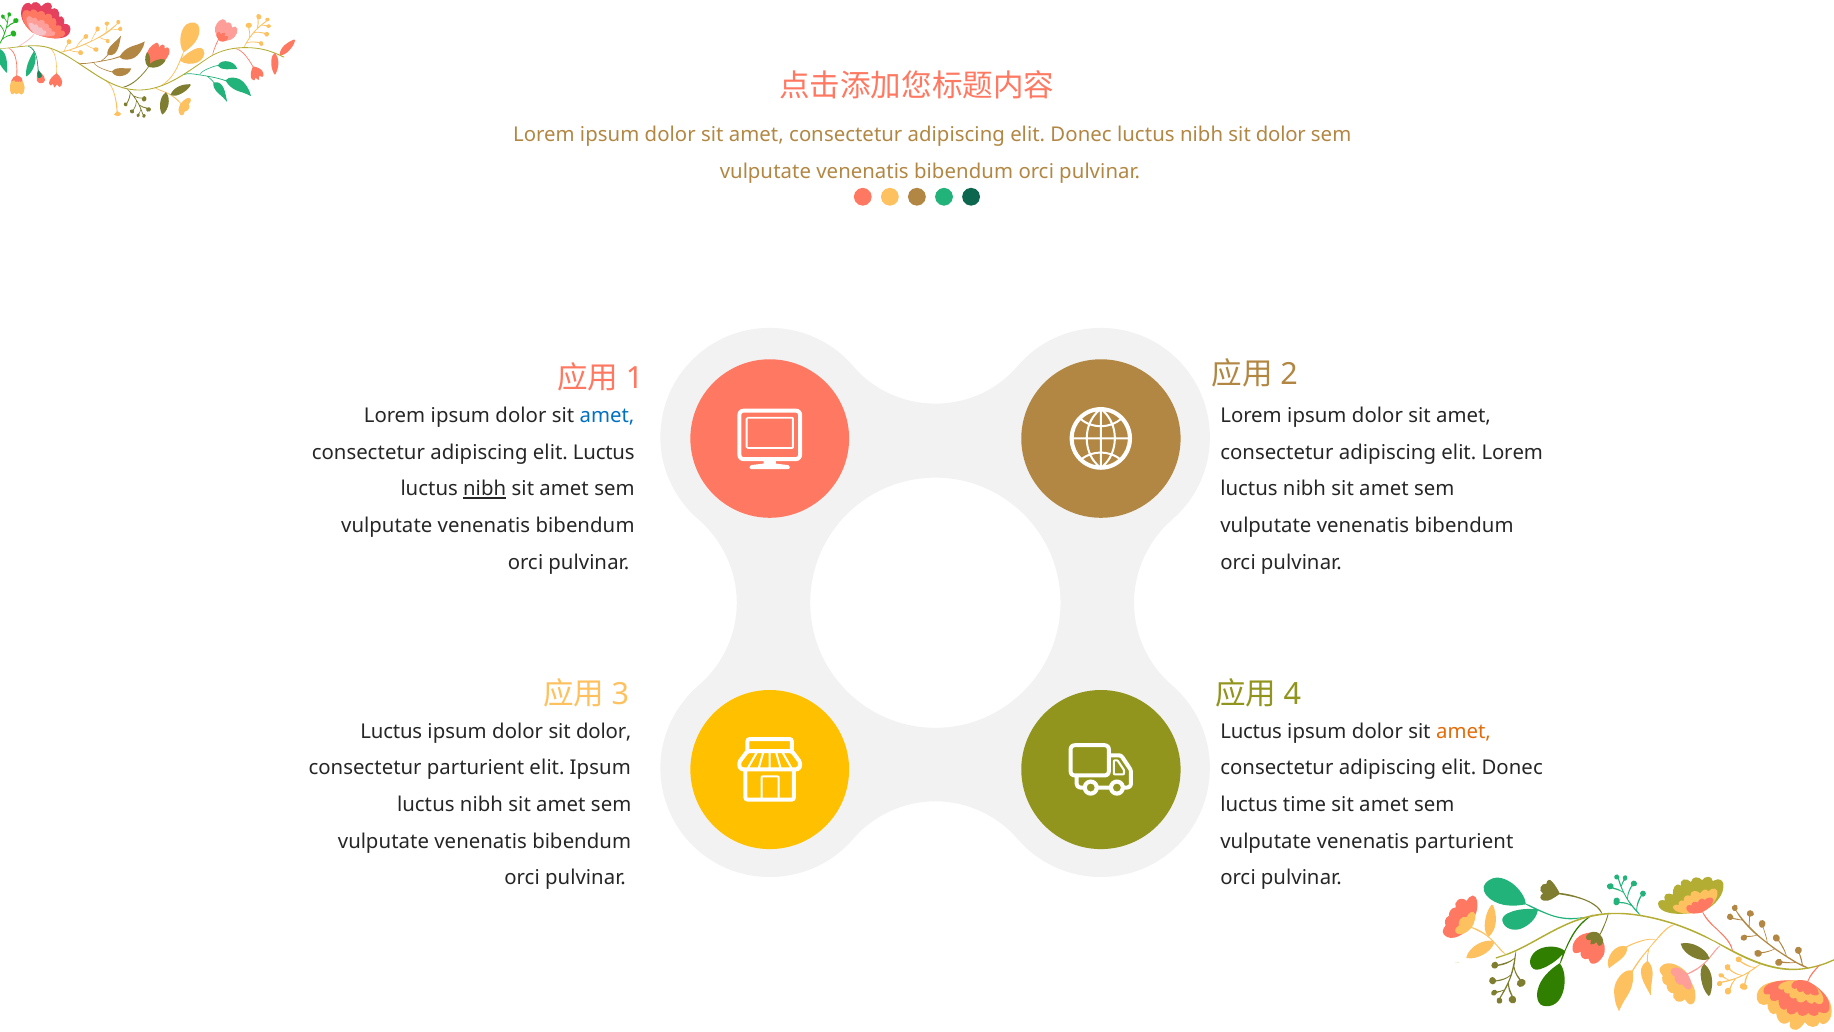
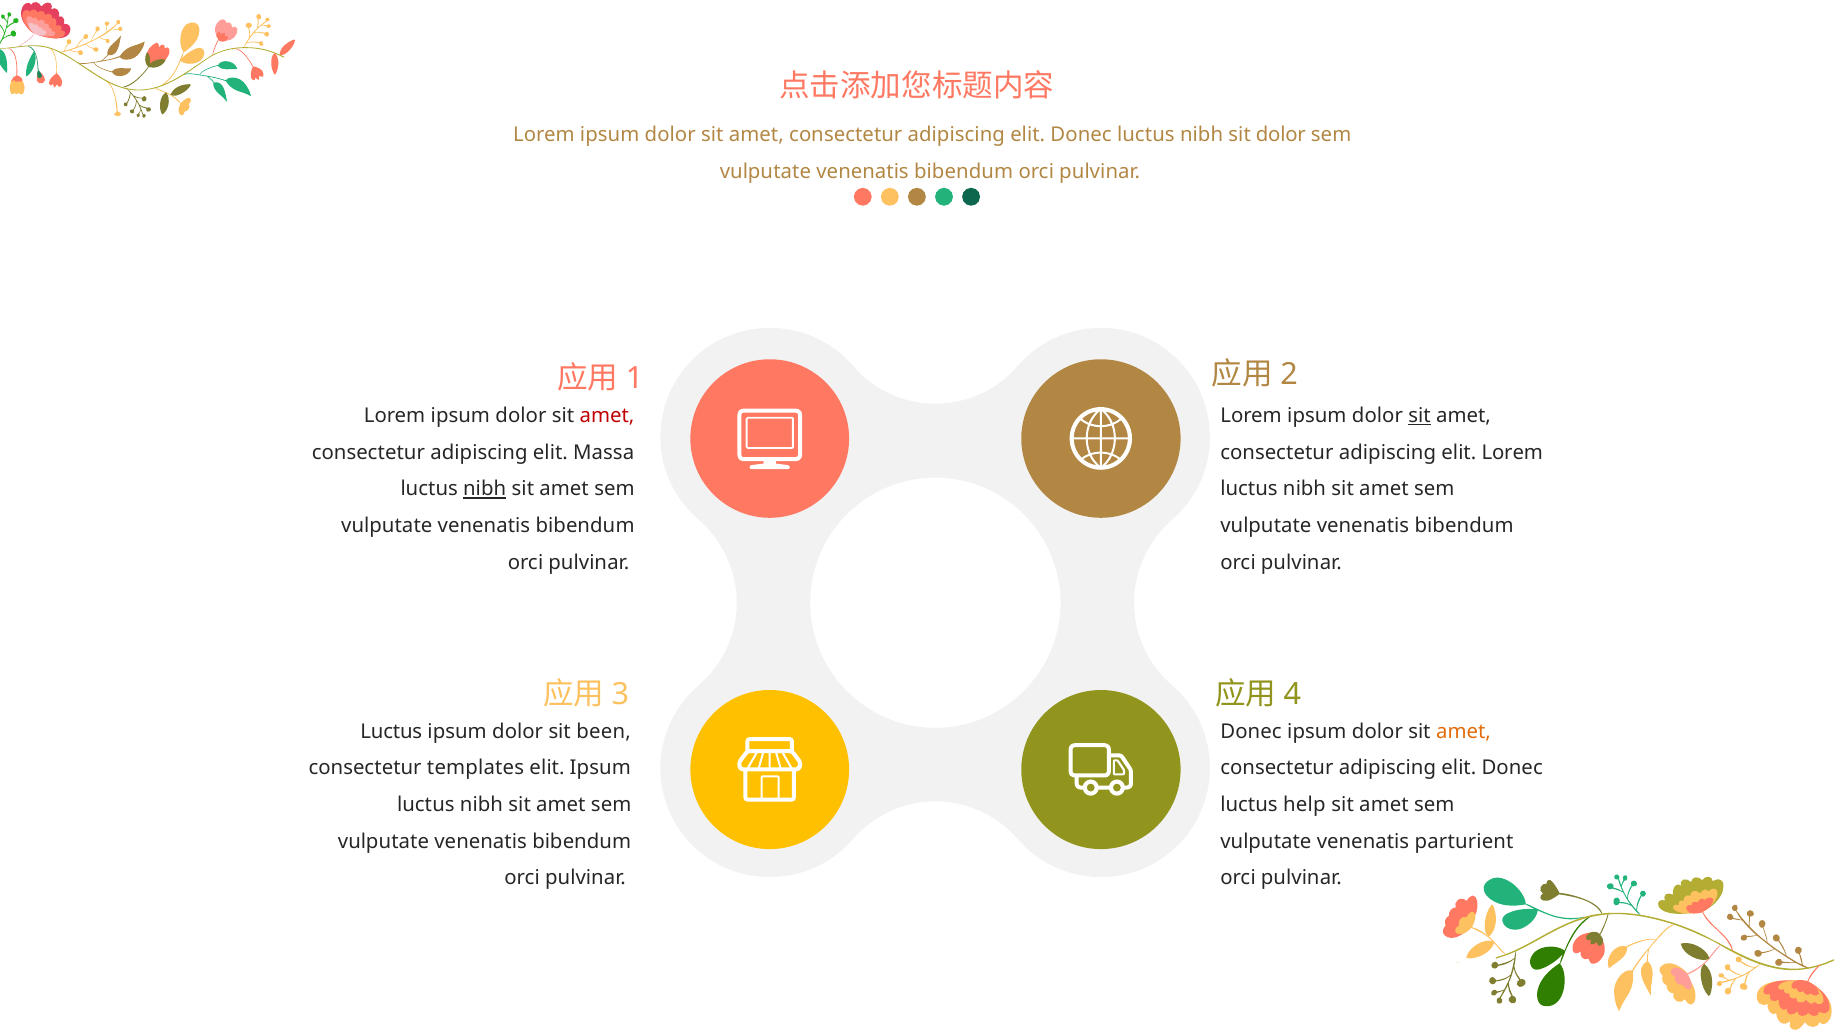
amet colour: blue -> red (607, 416)
sit underline: none -> present (1419, 416)
elit Luctus: Luctus -> Massa (604, 453)
dolor sit dolor: dolor -> been (604, 731)
Luctus: Luctus -> Donec (1251, 731)
consectetur parturient: parturient -> templates (476, 768)
time: time -> help (1304, 805)
